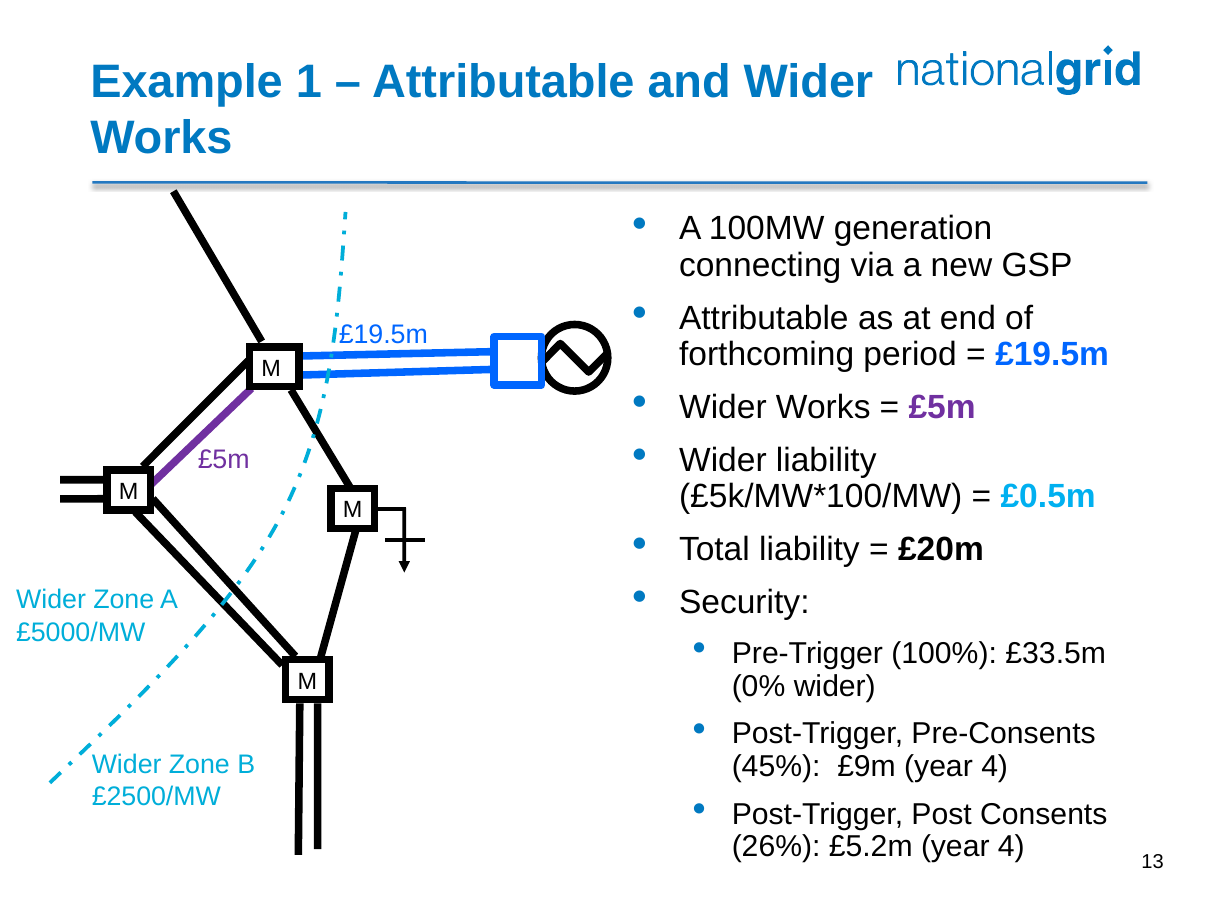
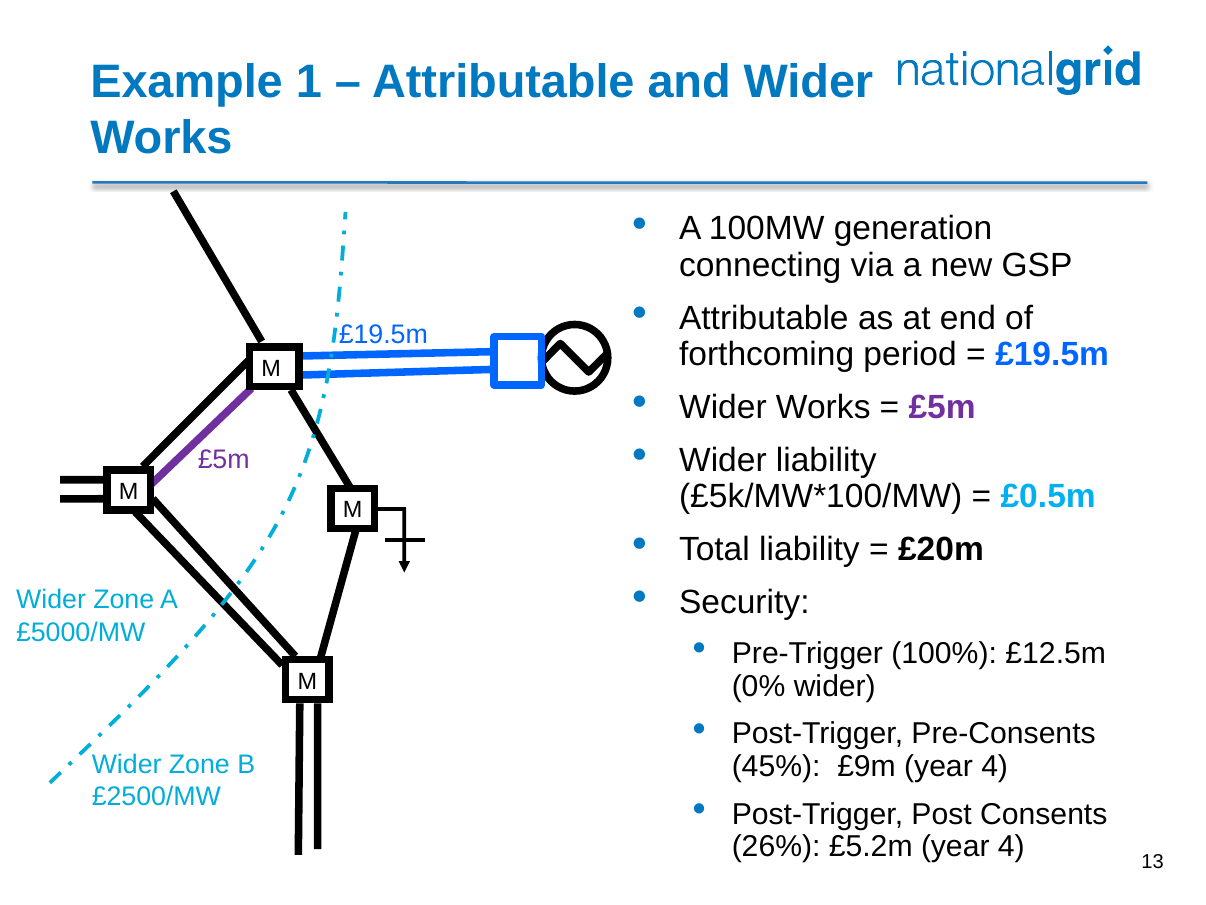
£33.5m: £33.5m -> £12.5m (1056, 653)
